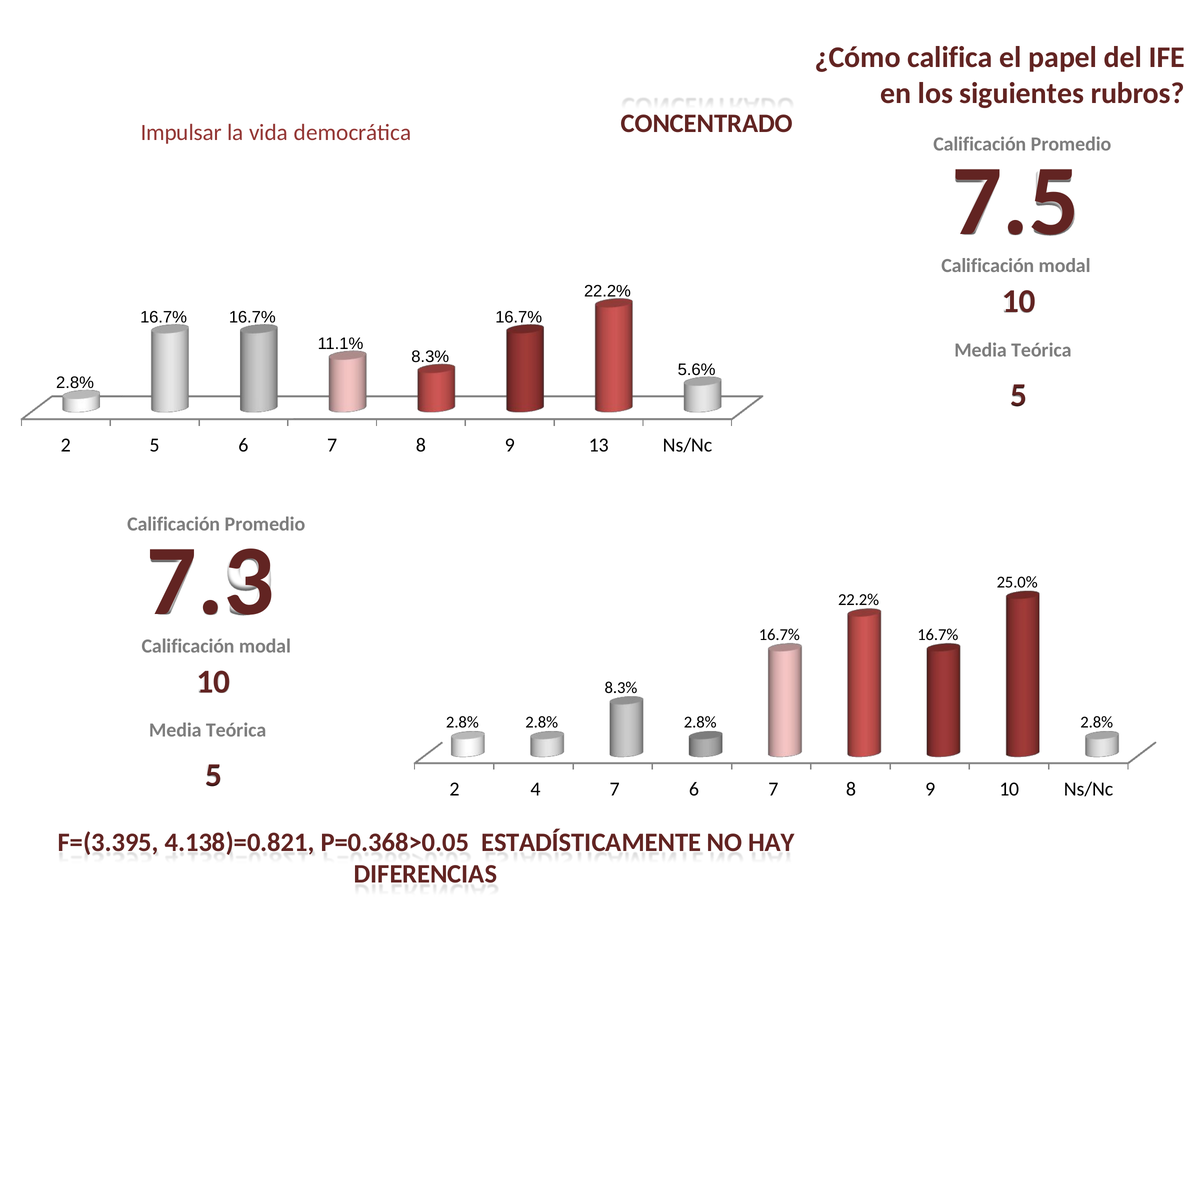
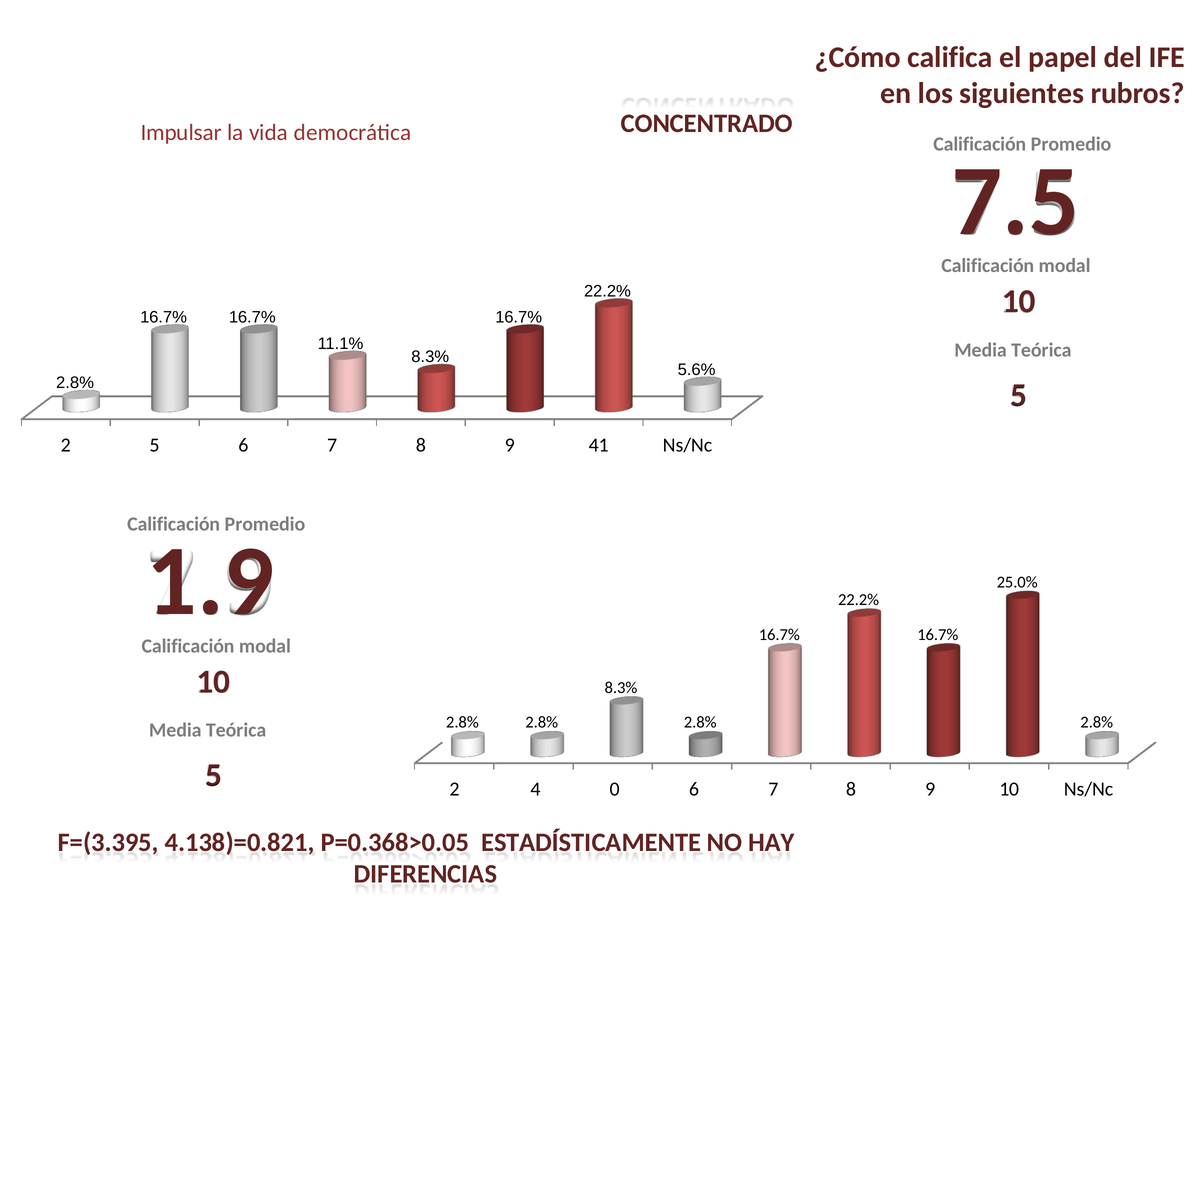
13: 13 -> 41 (599, 445)
7.3: 7.3 -> 1.9 (210, 582)
4 7: 7 -> 0 (615, 789)
